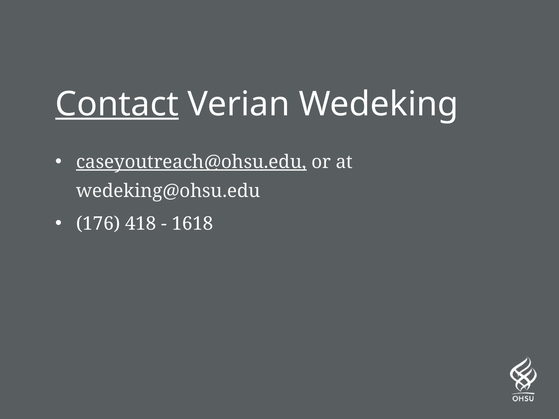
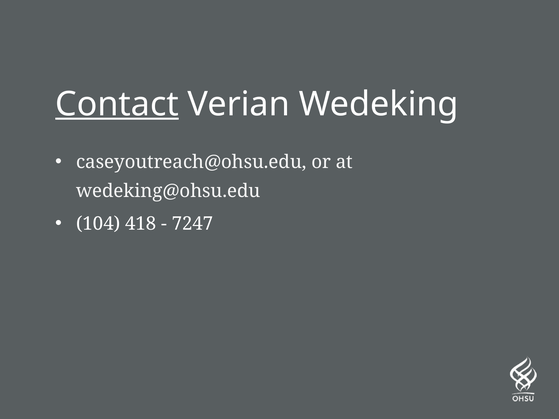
caseyoutreach@ohsu.edu underline: present -> none (191, 162)
176: 176 -> 104 (98, 224)
1618: 1618 -> 7247 (193, 224)
